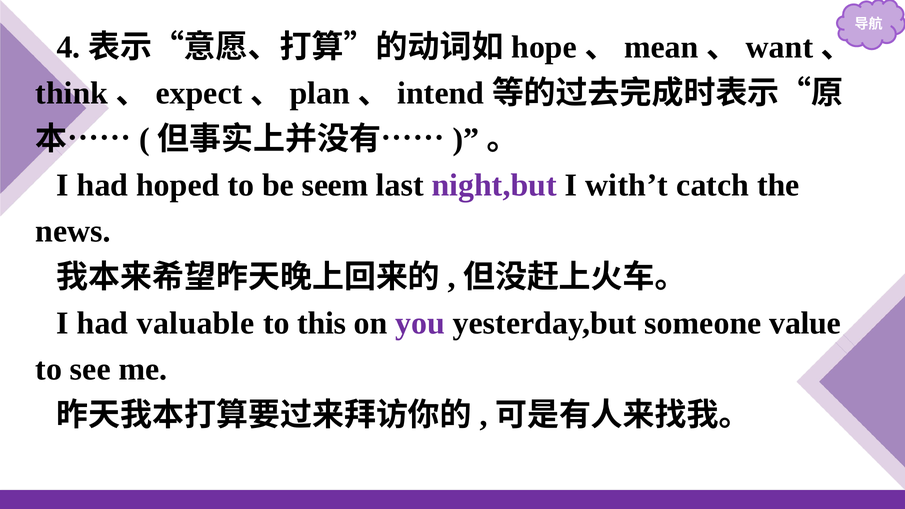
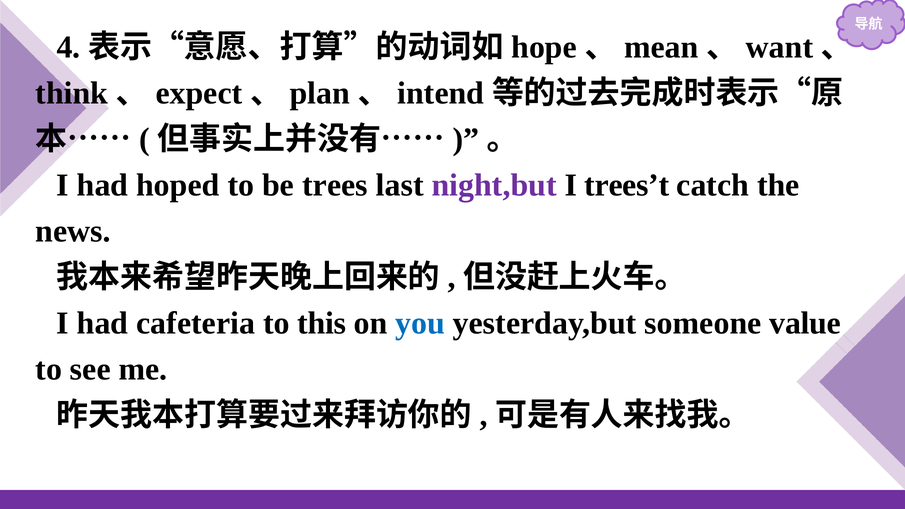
seem: seem -> trees (335, 185)
with’t: with’t -> trees’t (627, 185)
valuable: valuable -> cafeteria (196, 323)
you colour: purple -> blue (420, 323)
